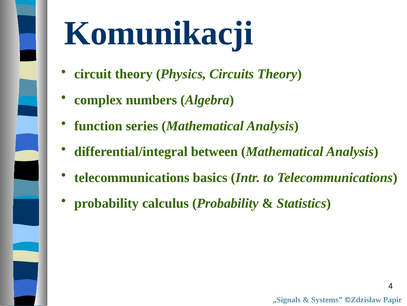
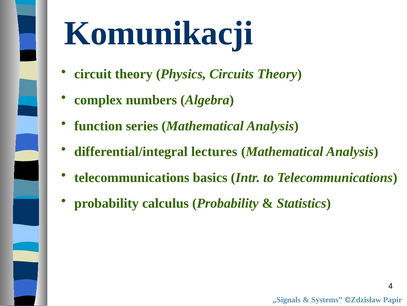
between: between -> lectures (214, 151)
